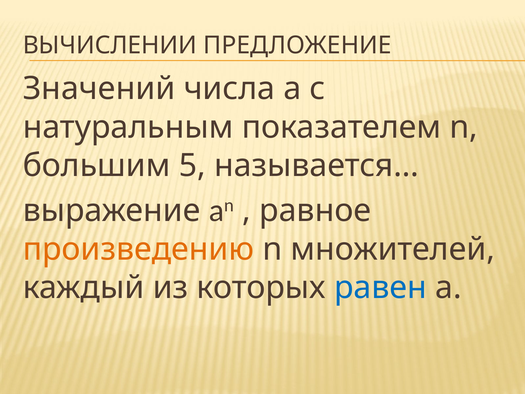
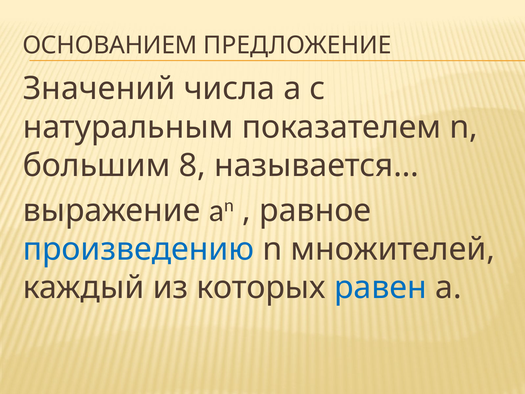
ВЫЧИСЛЕНИИ: ВЫЧИСЛЕНИИ -> ОСНОВАНИЕМ (110, 45)
5: 5 -> 8 (192, 166)
произведению colour: orange -> blue (138, 249)
